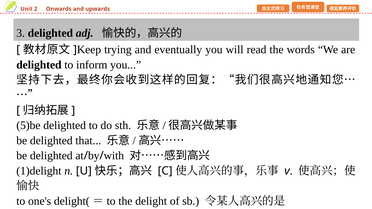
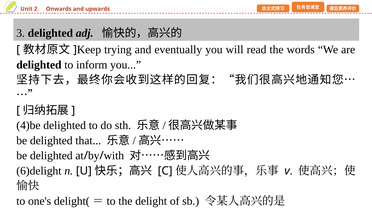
5)be: 5)be -> 4)be (28, 125)
1)delight: 1)delight -> 6)delight (39, 171)
